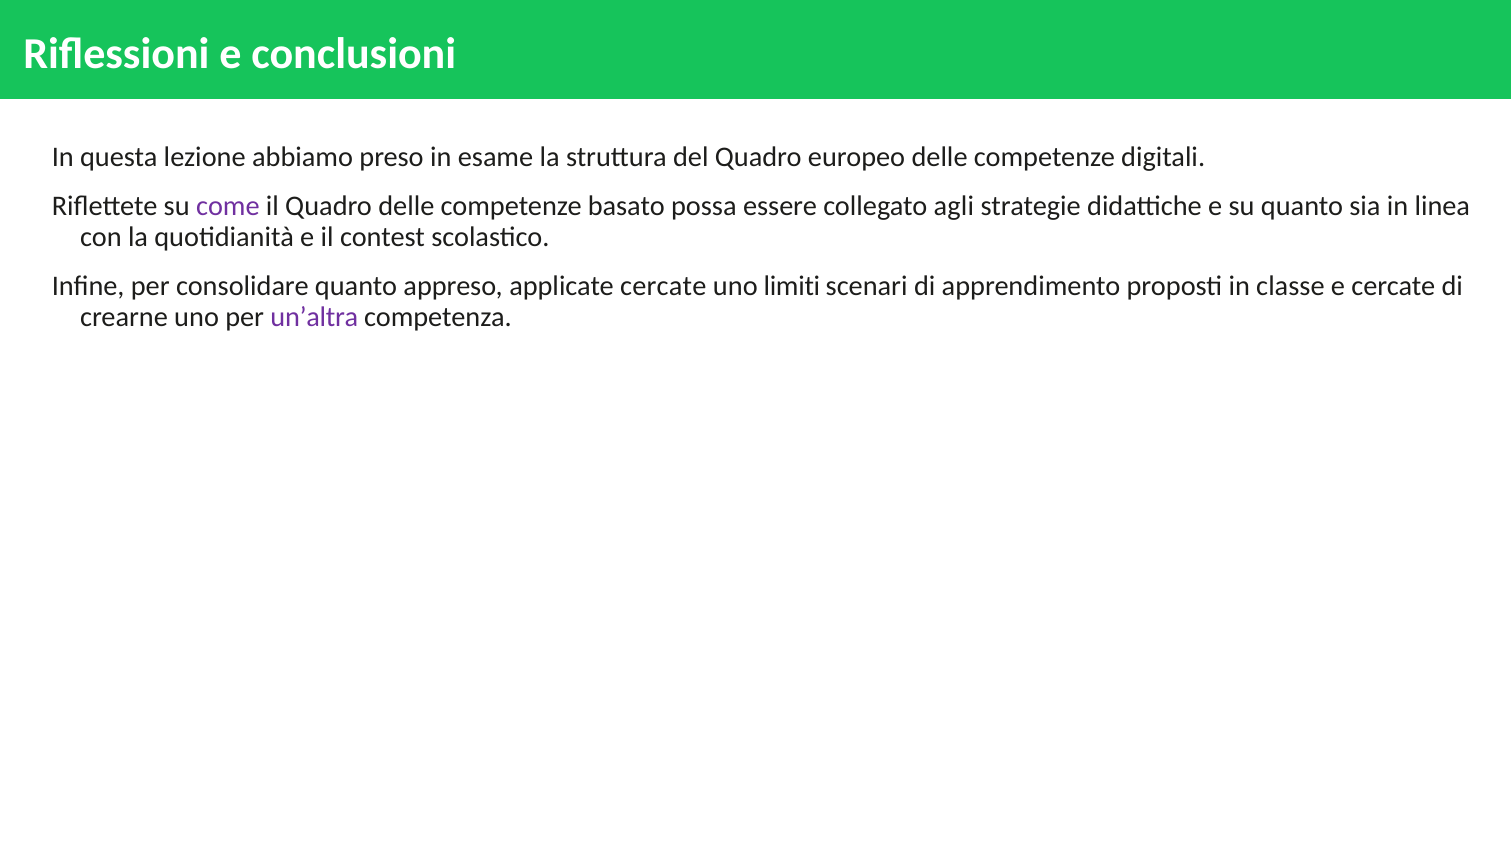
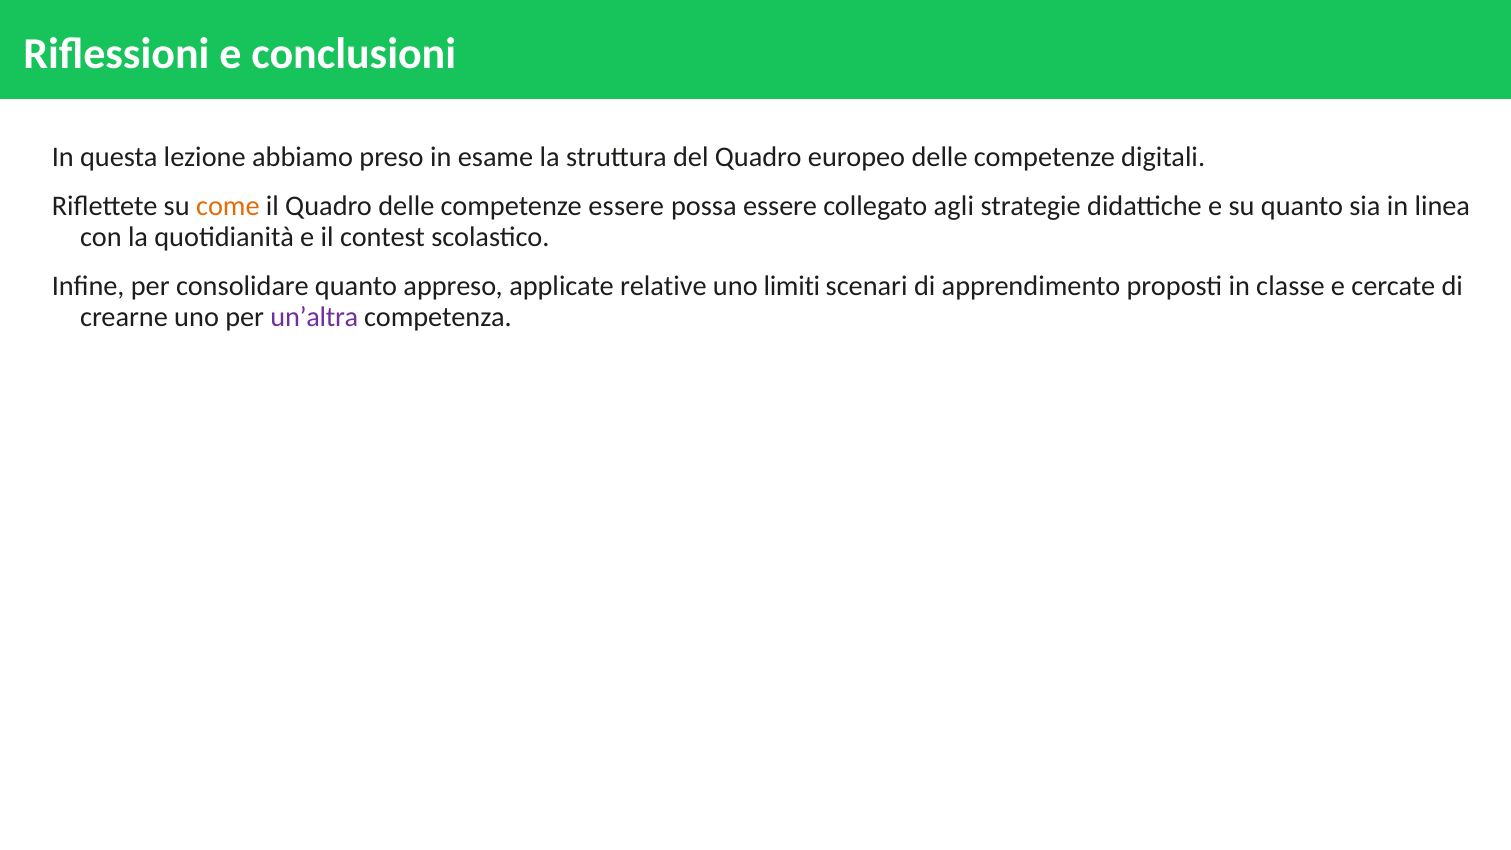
come colour: purple -> orange (228, 206)
competenze basato: basato -> essere (626, 206)
applicate cercate: cercate -> relative (663, 286)
